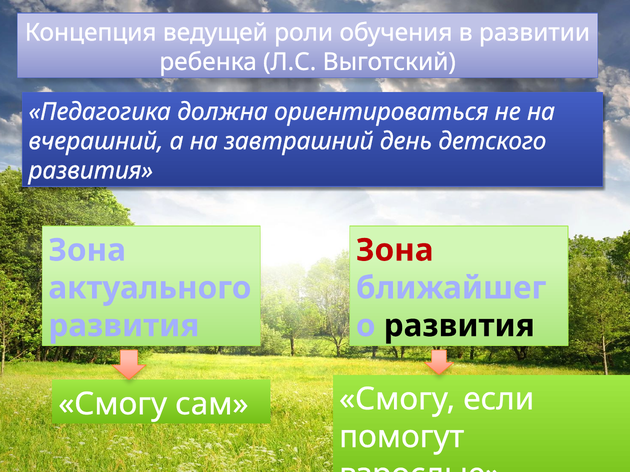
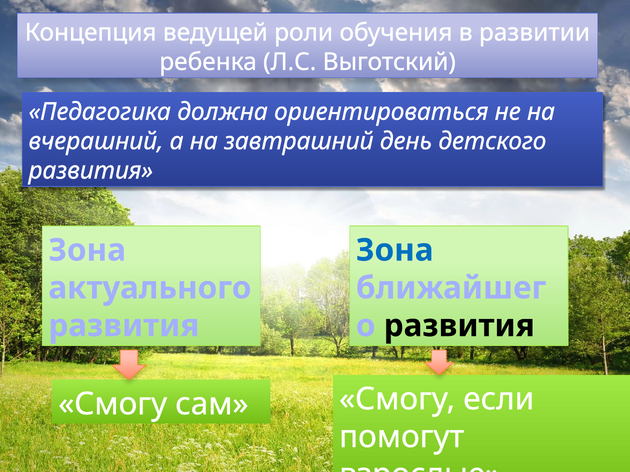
Зона colour: red -> blue (395, 251)
